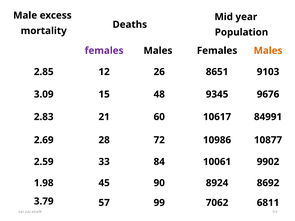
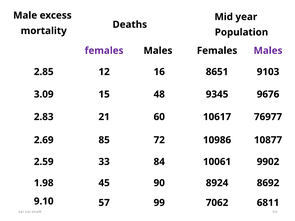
Males colour: orange -> purple (268, 51)
26: 26 -> 16 (159, 72)
84991: 84991 -> 76977 (268, 117)
28: 28 -> 85 (104, 140)
3.79: 3.79 -> 9.10 (44, 201)
